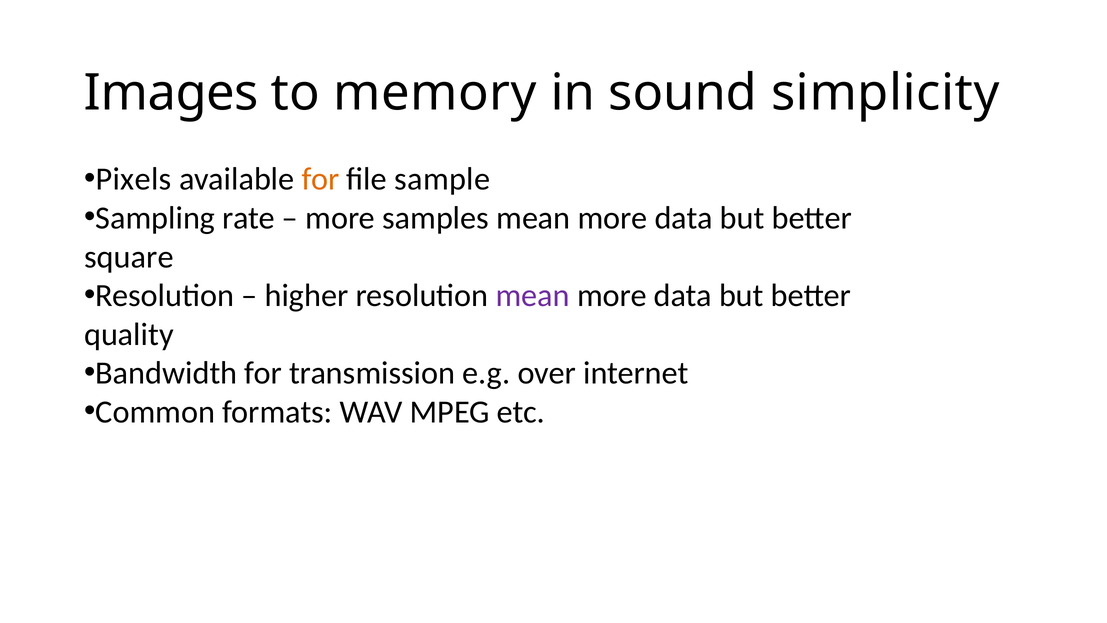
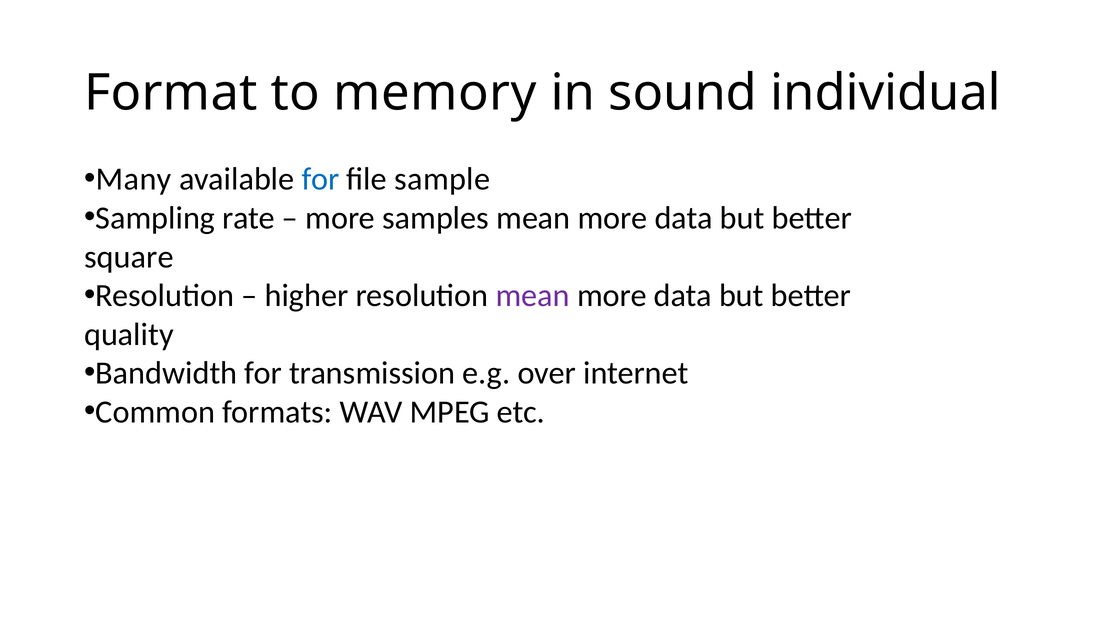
Images: Images -> Format (171, 93)
simplicity: simplicity -> individual (886, 93)
Pixels: Pixels -> Many (134, 179)
for colour: orange -> blue (321, 179)
